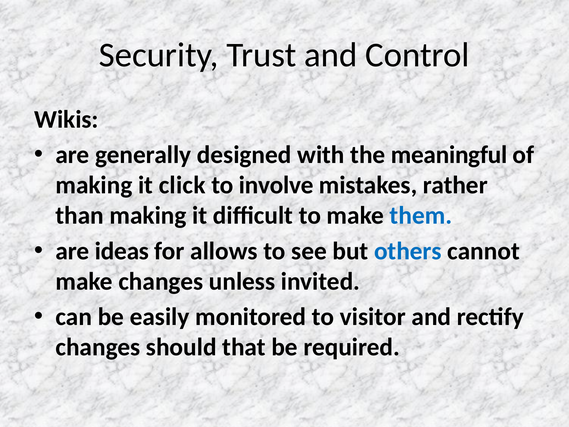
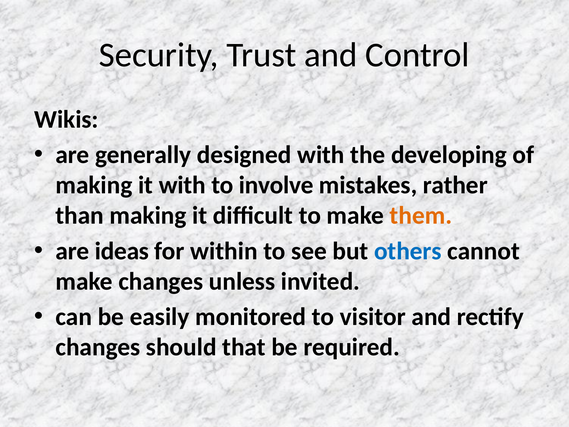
meaningful: meaningful -> developing (449, 155)
it click: click -> with (182, 185)
them colour: blue -> orange (421, 215)
allows: allows -> within (224, 251)
